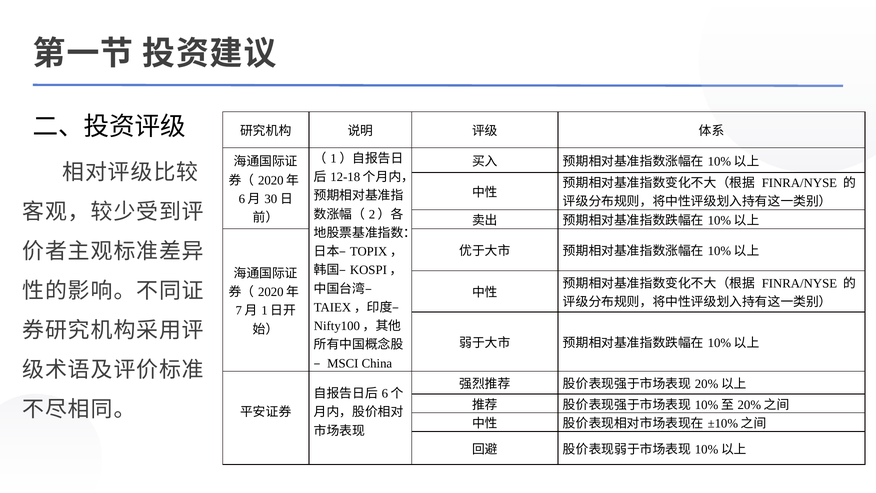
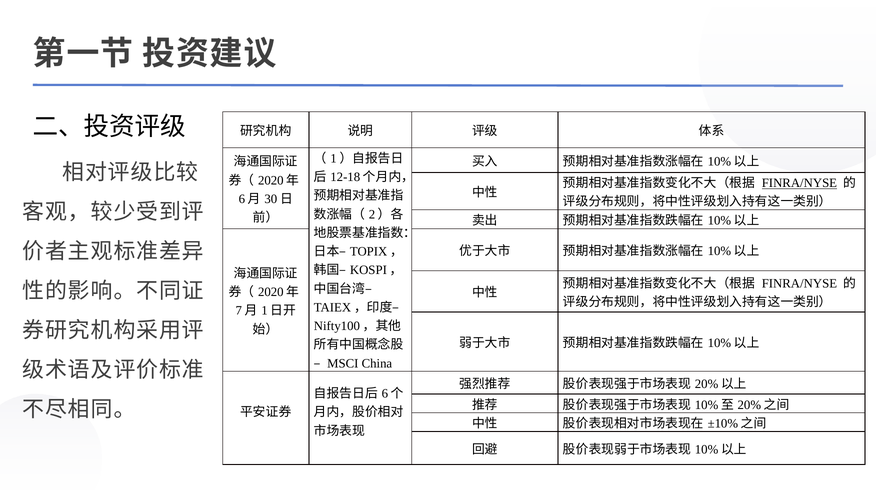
FINRA/NYSE underline: none -> present (799, 183)
